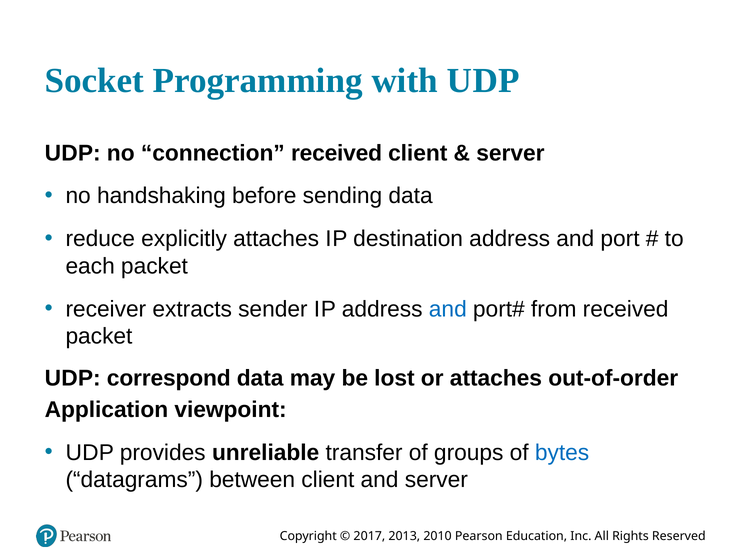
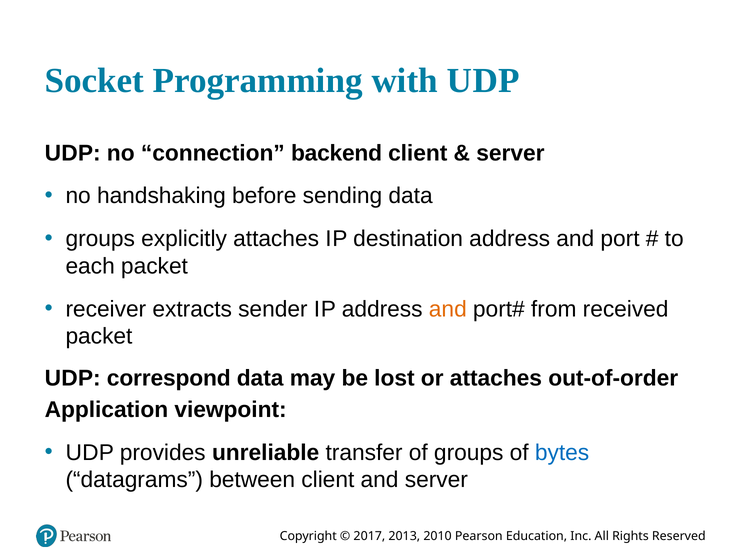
connection received: received -> backend (337, 153)
reduce: reduce -> groups (100, 239)
and colour: blue -> orange (448, 309)
